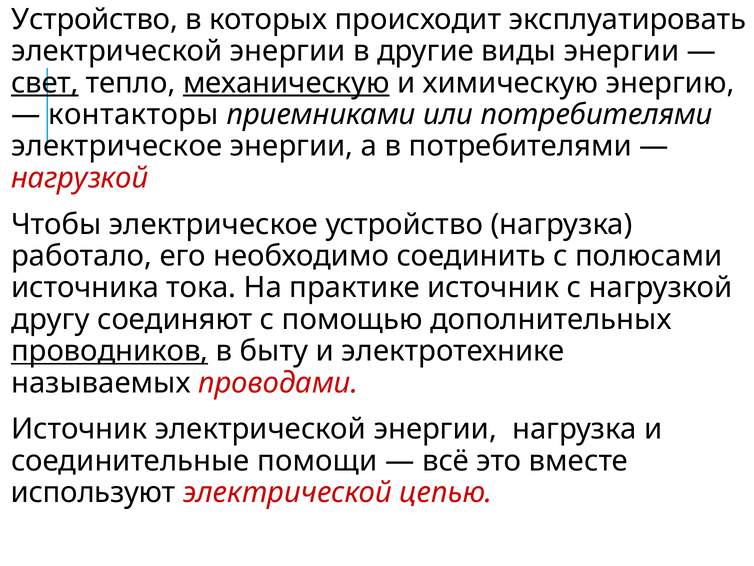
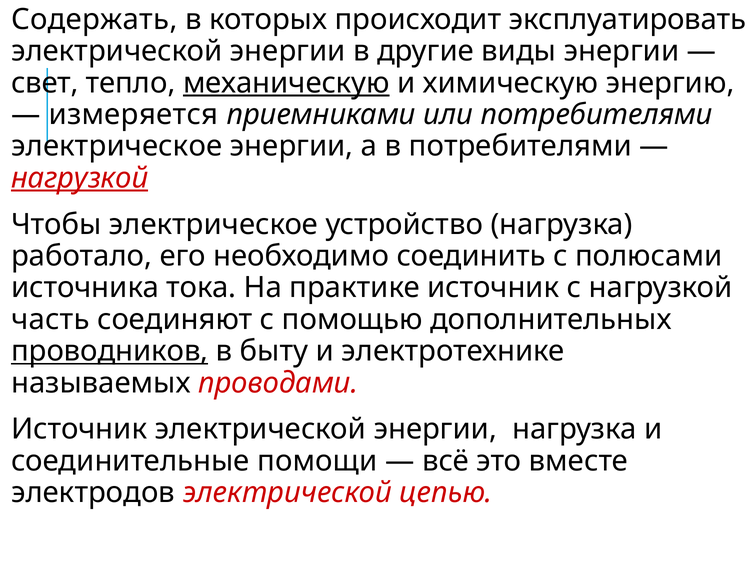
Устройство: Устройство -> Содержать (94, 19)
свет underline: present -> none (45, 83)
контакторы: контакторы -> измеряется (133, 114)
нагрузкой underline: none -> present (80, 178)
другу: другу -> часть (50, 319)
используют: используют -> электродов (93, 492)
